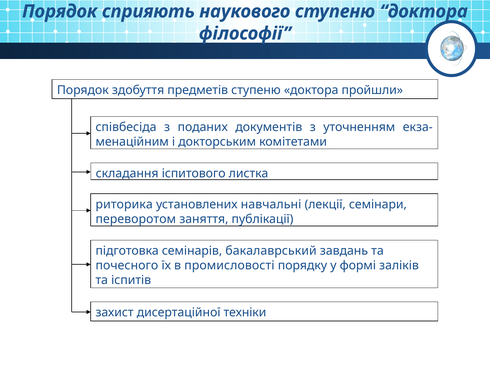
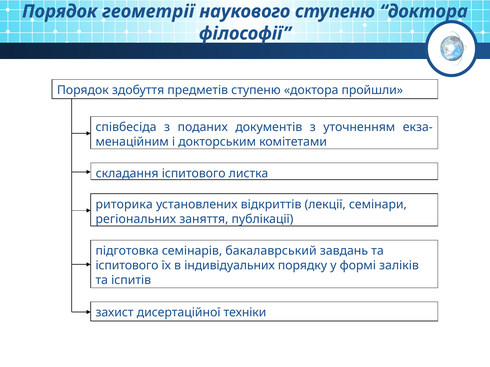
сприяють: сприяють -> геометрії (148, 11)
навчальні: навчальні -> відкриттів (271, 205)
переворотом: переворотом -> регіональних (136, 219)
почесного: почесного -> іспитового (127, 266)
промисловості: промисловості -> індивідуальних (230, 266)
